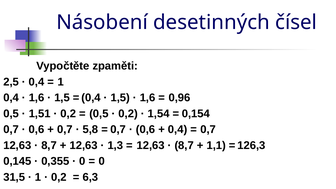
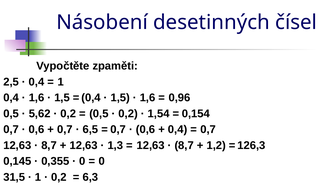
1,51: 1,51 -> 5,62 (40, 114)
5,8: 5,8 -> 6,5 (90, 130)
1,1: 1,1 -> 1,2 (216, 145)
